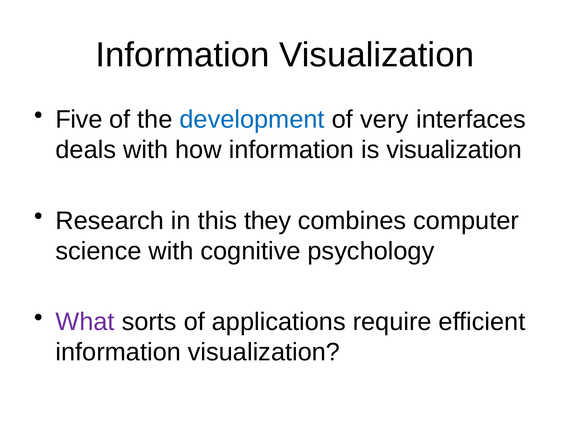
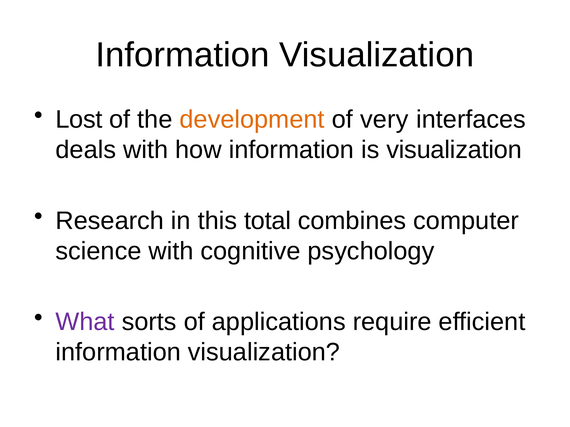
Five: Five -> Lost (79, 120)
development colour: blue -> orange (252, 120)
they: they -> total (268, 221)
